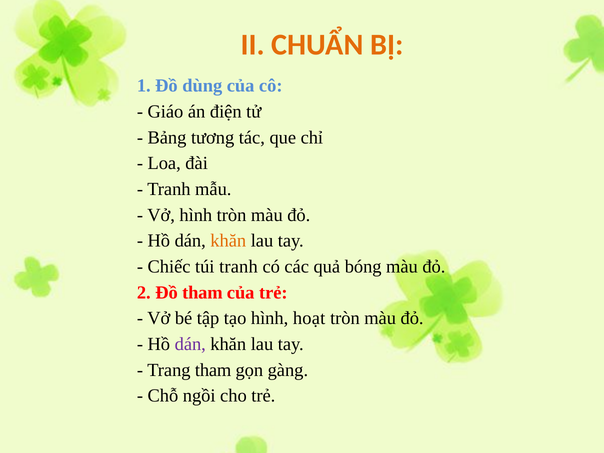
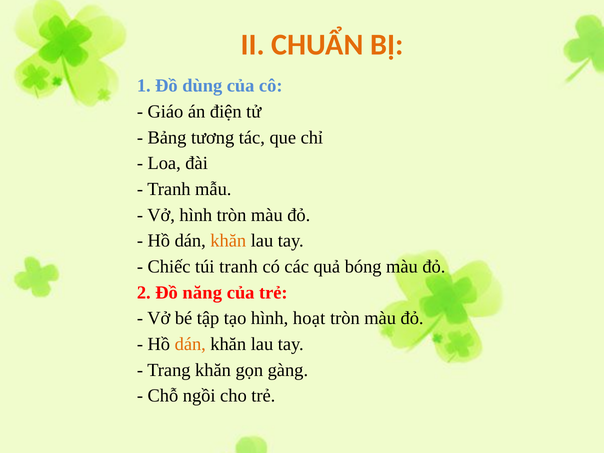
Đồ tham: tham -> năng (202, 292)
dán colour: purple -> orange (190, 344)
Trang tham: tham -> khăn (213, 370)
